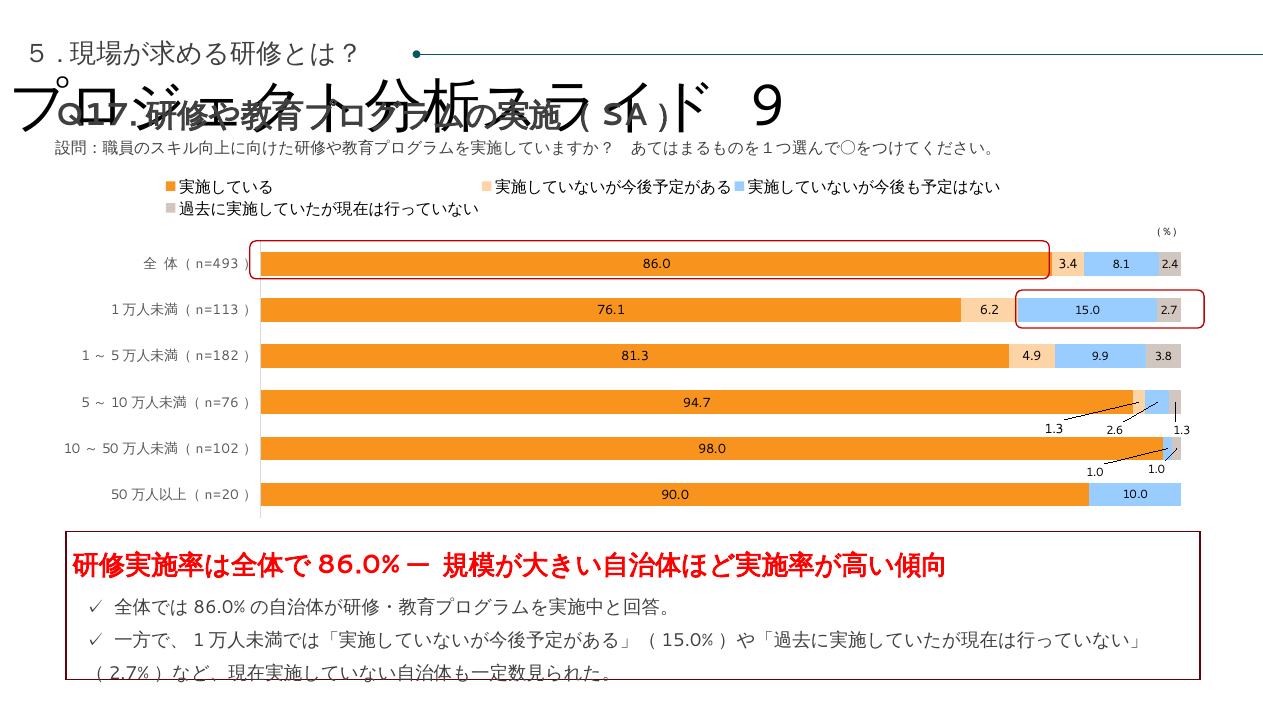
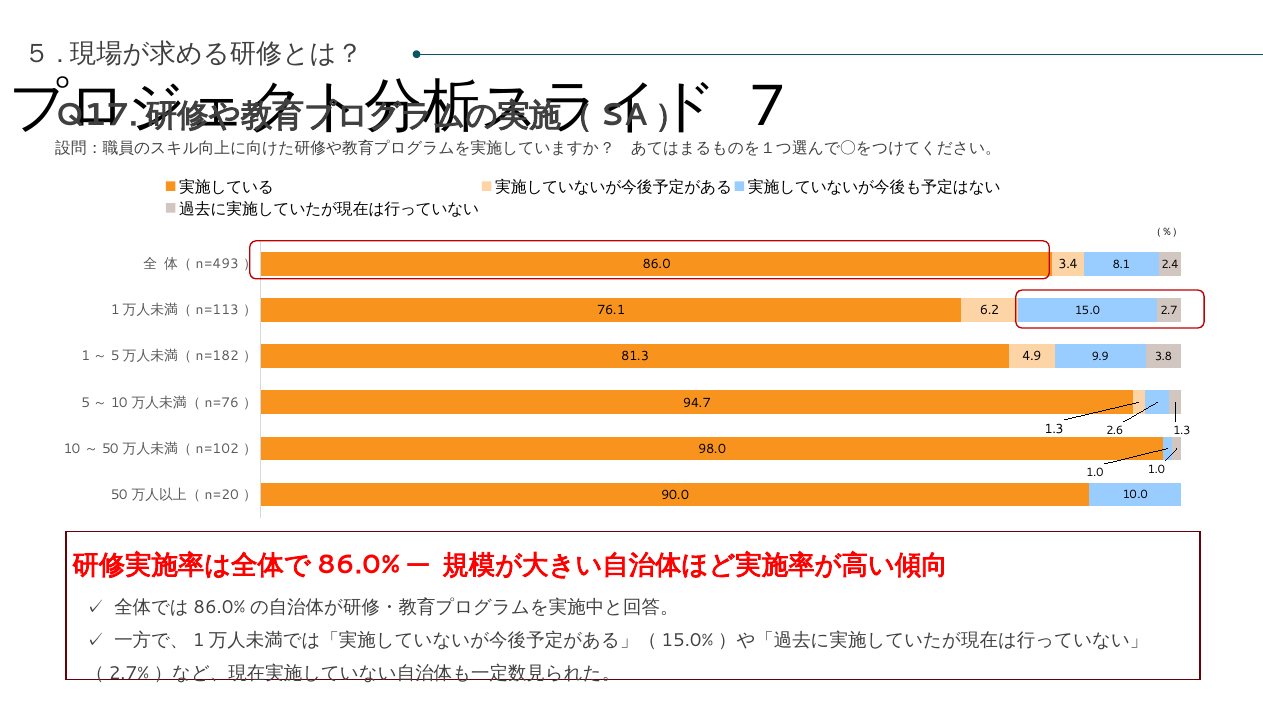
9: 9 -> 7 (768, 106)
